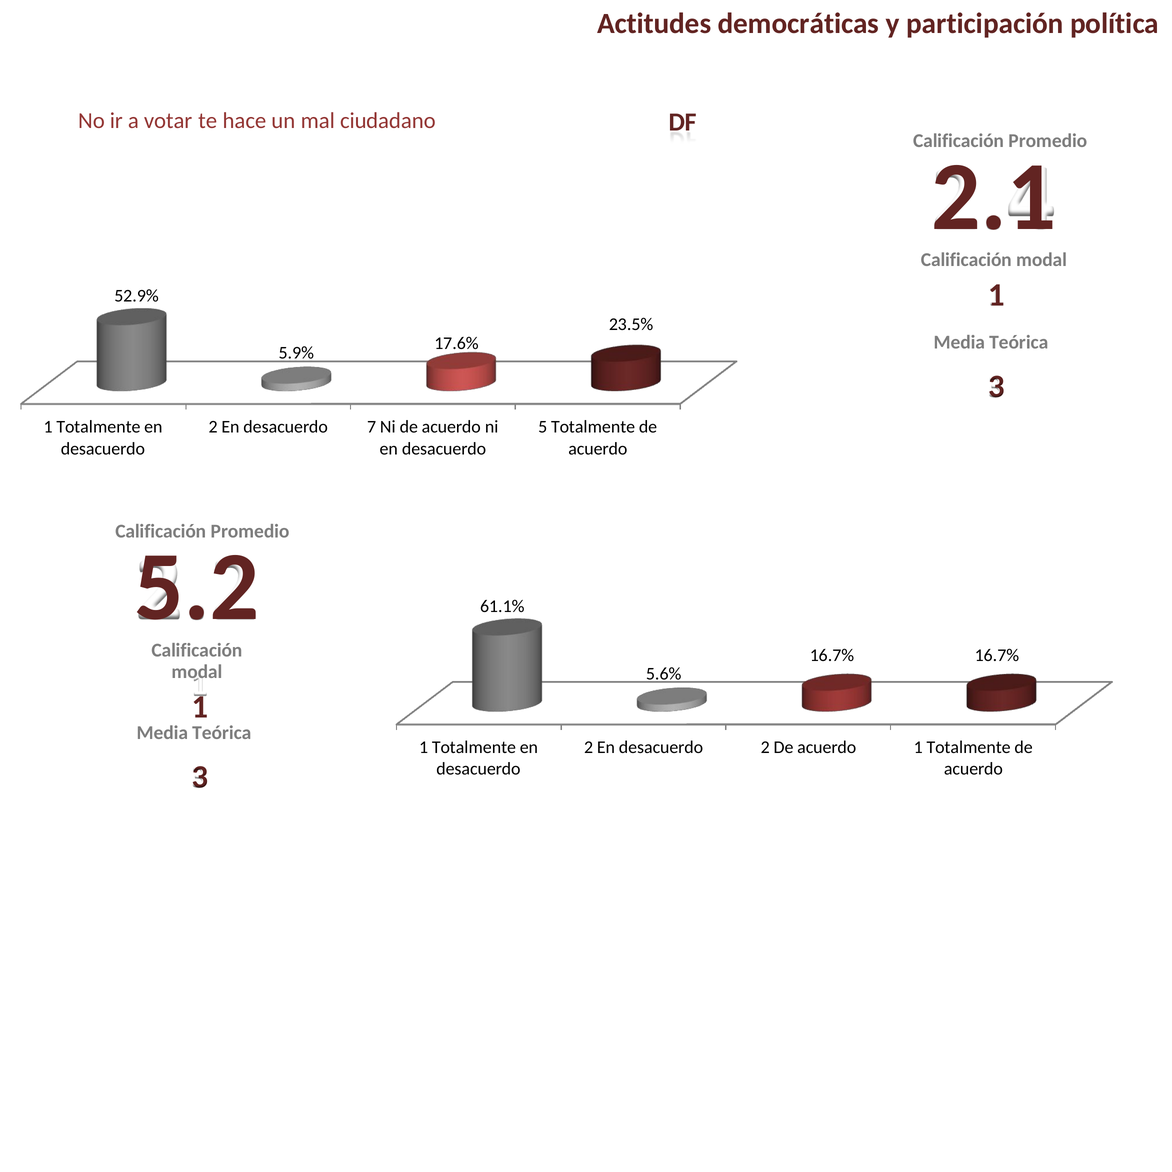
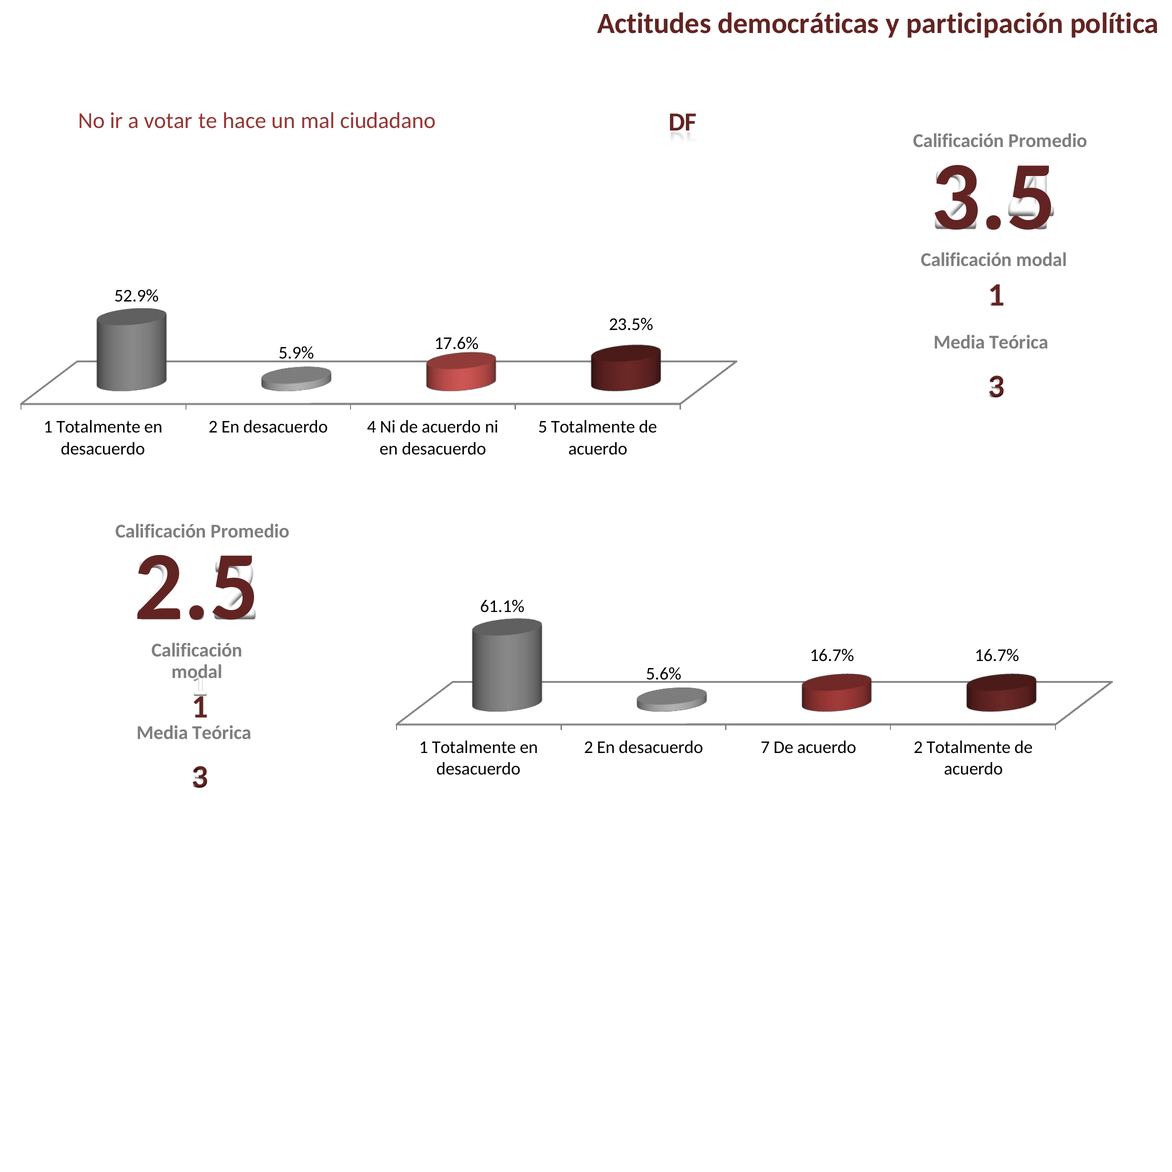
2.1: 2.1 -> 3.5 (994, 197)
7: 7 -> 4 (372, 427)
5.2: 5.2 -> 2.5 (197, 587)
2 En desacuerdo 2: 2 -> 7 (765, 747)
acuerdo 1: 1 -> 2 (918, 747)
